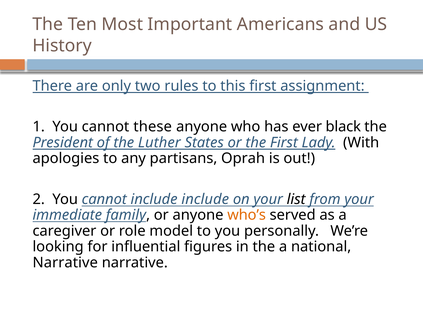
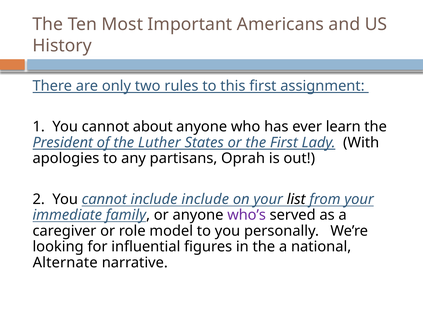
these: these -> about (153, 127)
black: black -> learn (343, 127)
who’s colour: orange -> purple (247, 215)
Narrative: Narrative -> Alternate (65, 263)
